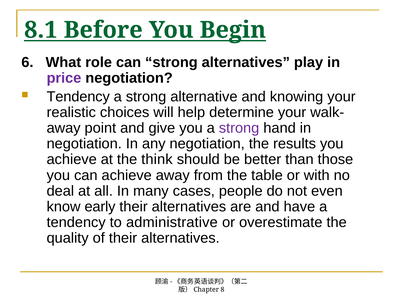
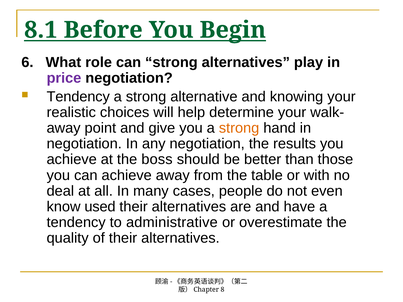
strong colour: purple -> orange (239, 128)
think: think -> boss (157, 160)
early: early -> used (100, 207)
